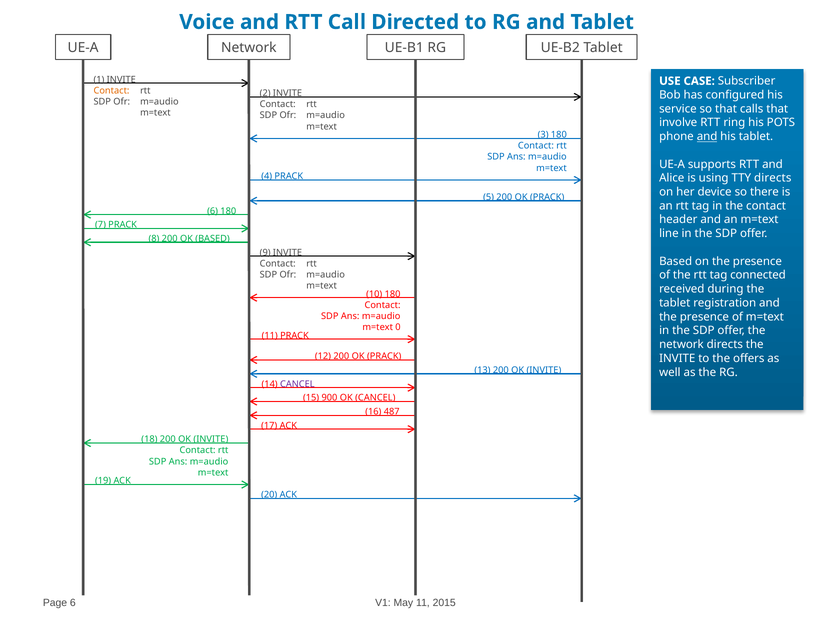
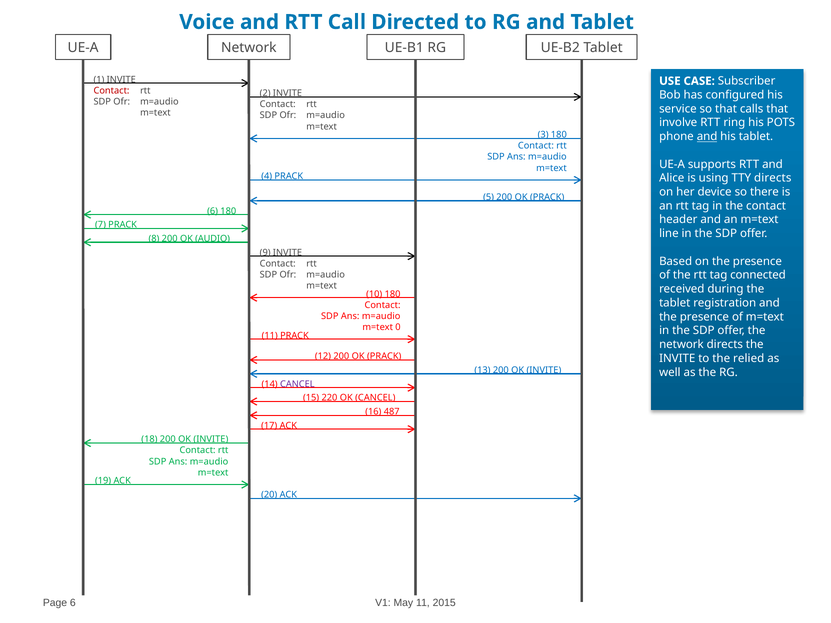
Contact colour: orange -> red (111, 91)
OK BASED: BASED -> AUDIO (213, 239)
offers: offers -> relied (749, 358)
900: 900 -> 220 (329, 398)
